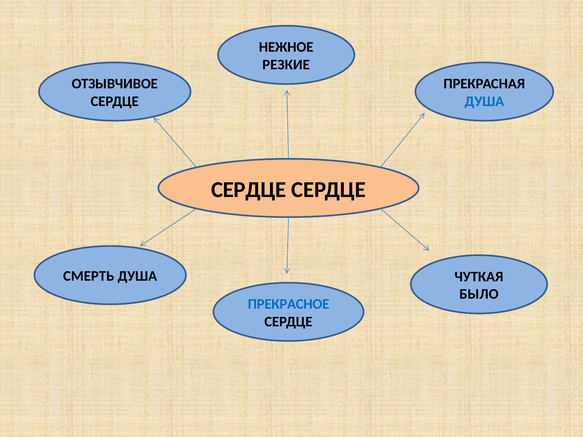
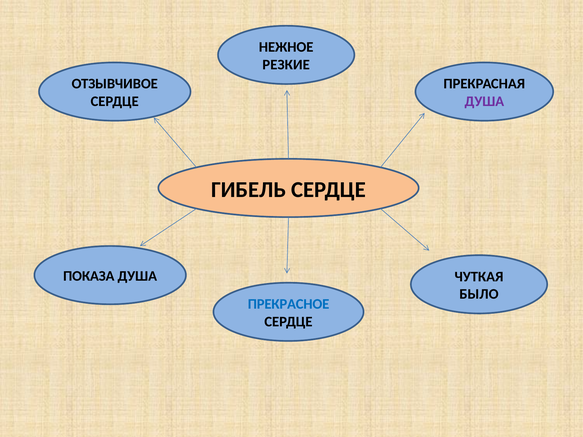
ДУША colour: blue -> purple (484, 101)
СЕРДЦЕ: СЕРДЦЕ -> ГИБЕЛЬ (249, 190)
СМЕРТЬ: СМЕРТЬ -> ПОКАЗА (89, 276)
